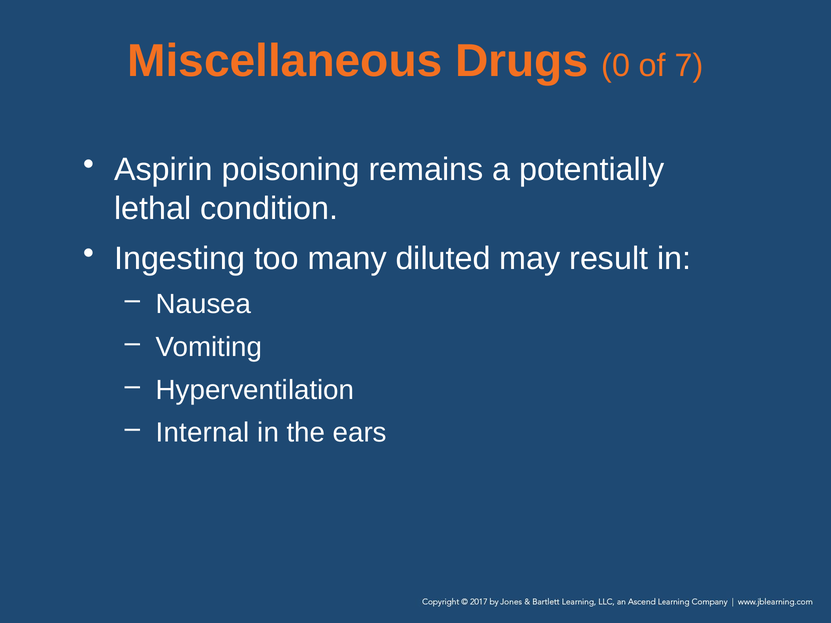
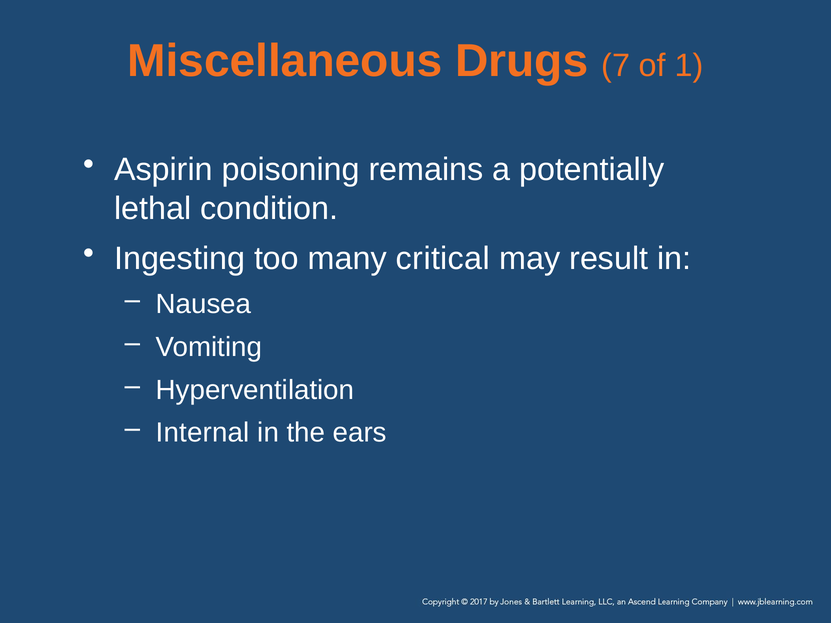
0: 0 -> 7 (616, 66)
7: 7 -> 1 (689, 66)
diluted: diluted -> critical (443, 259)
